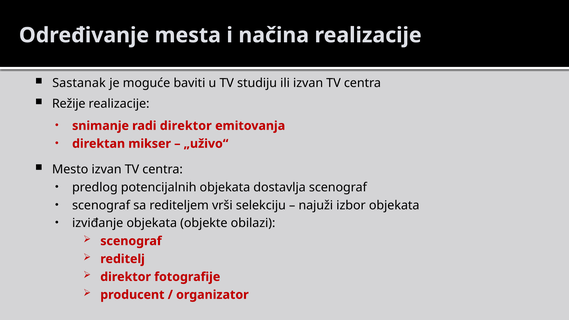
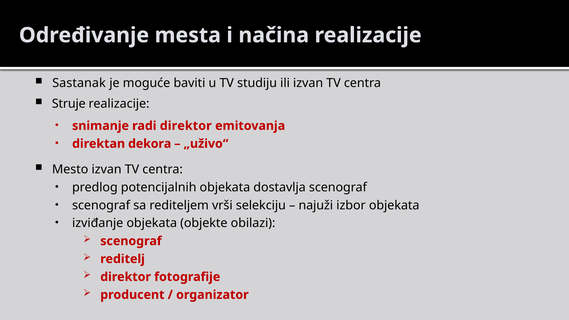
Režije: Režije -> Struje (69, 104)
mikser: mikser -> dekora (150, 144)
